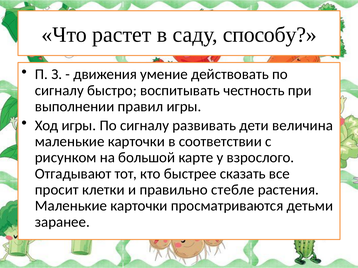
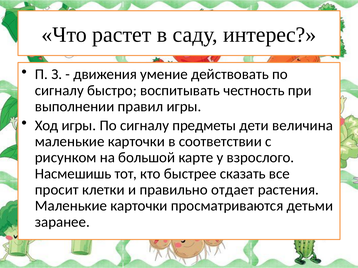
способу: способу -> интерес (270, 35)
развивать: развивать -> предметы (204, 126)
Отгадывают: Отгадывают -> Насмешишь (73, 174)
стебле: стебле -> отдает (233, 190)
